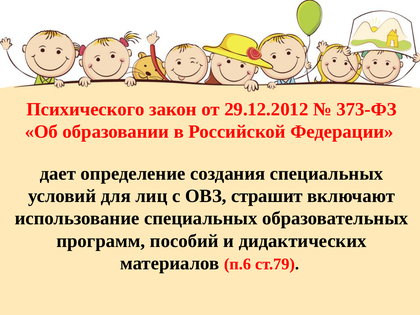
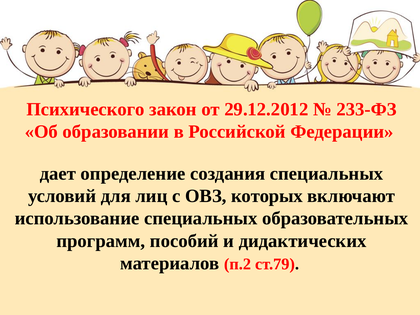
373-ФЗ: 373-ФЗ -> 233-ФЗ (366, 109)
страшит: страшит -> которых (267, 196)
п.6: п.6 -> п.2 (238, 264)
